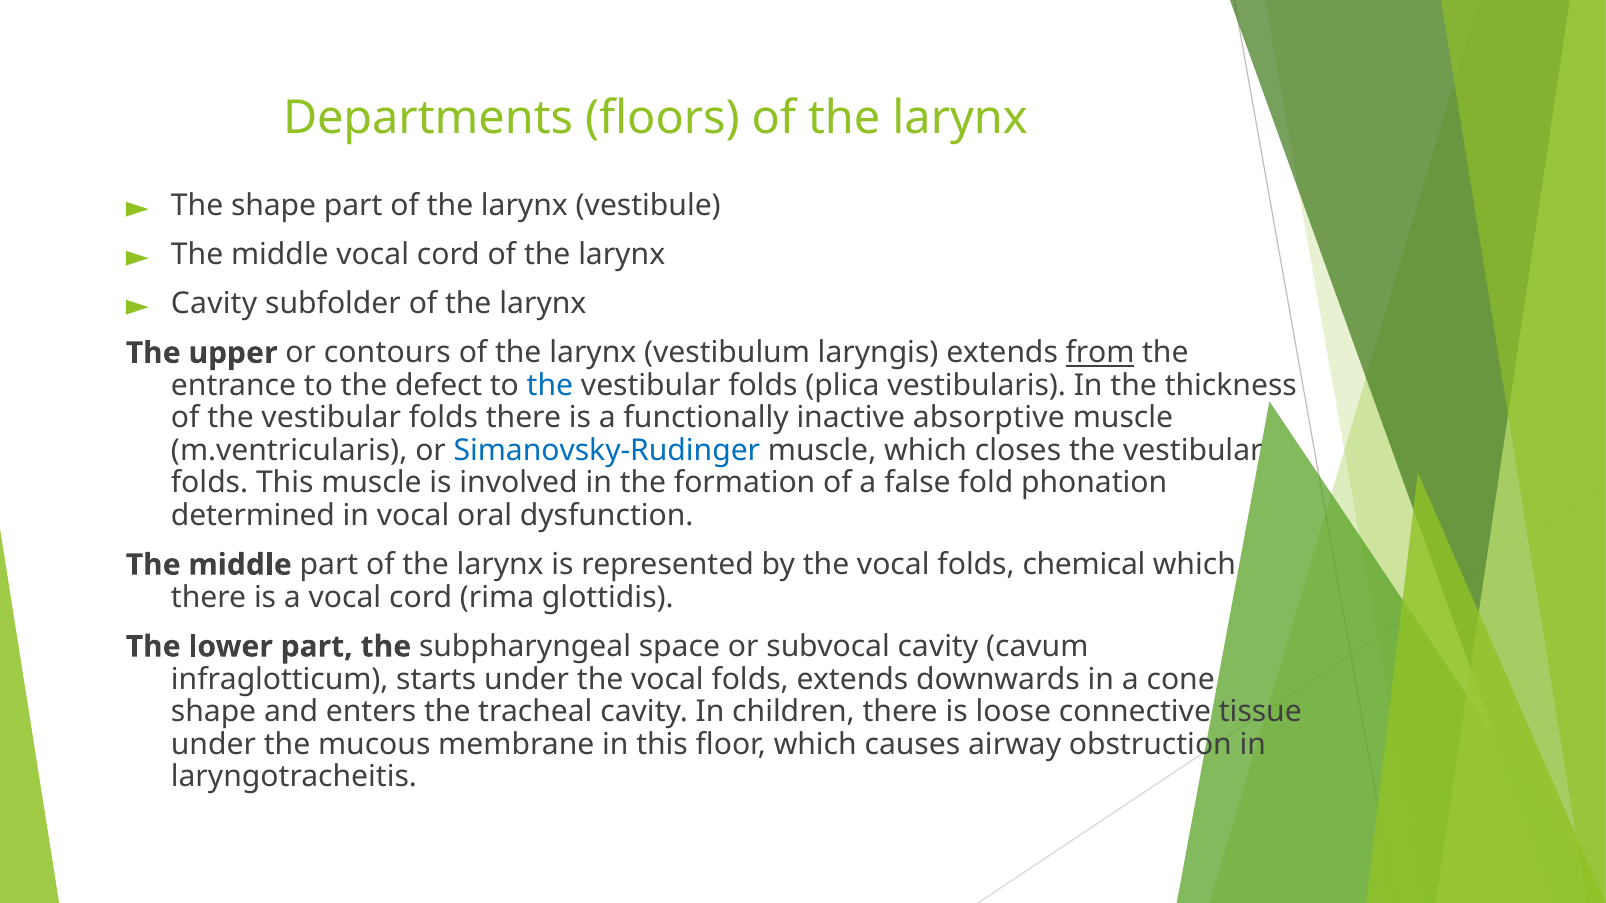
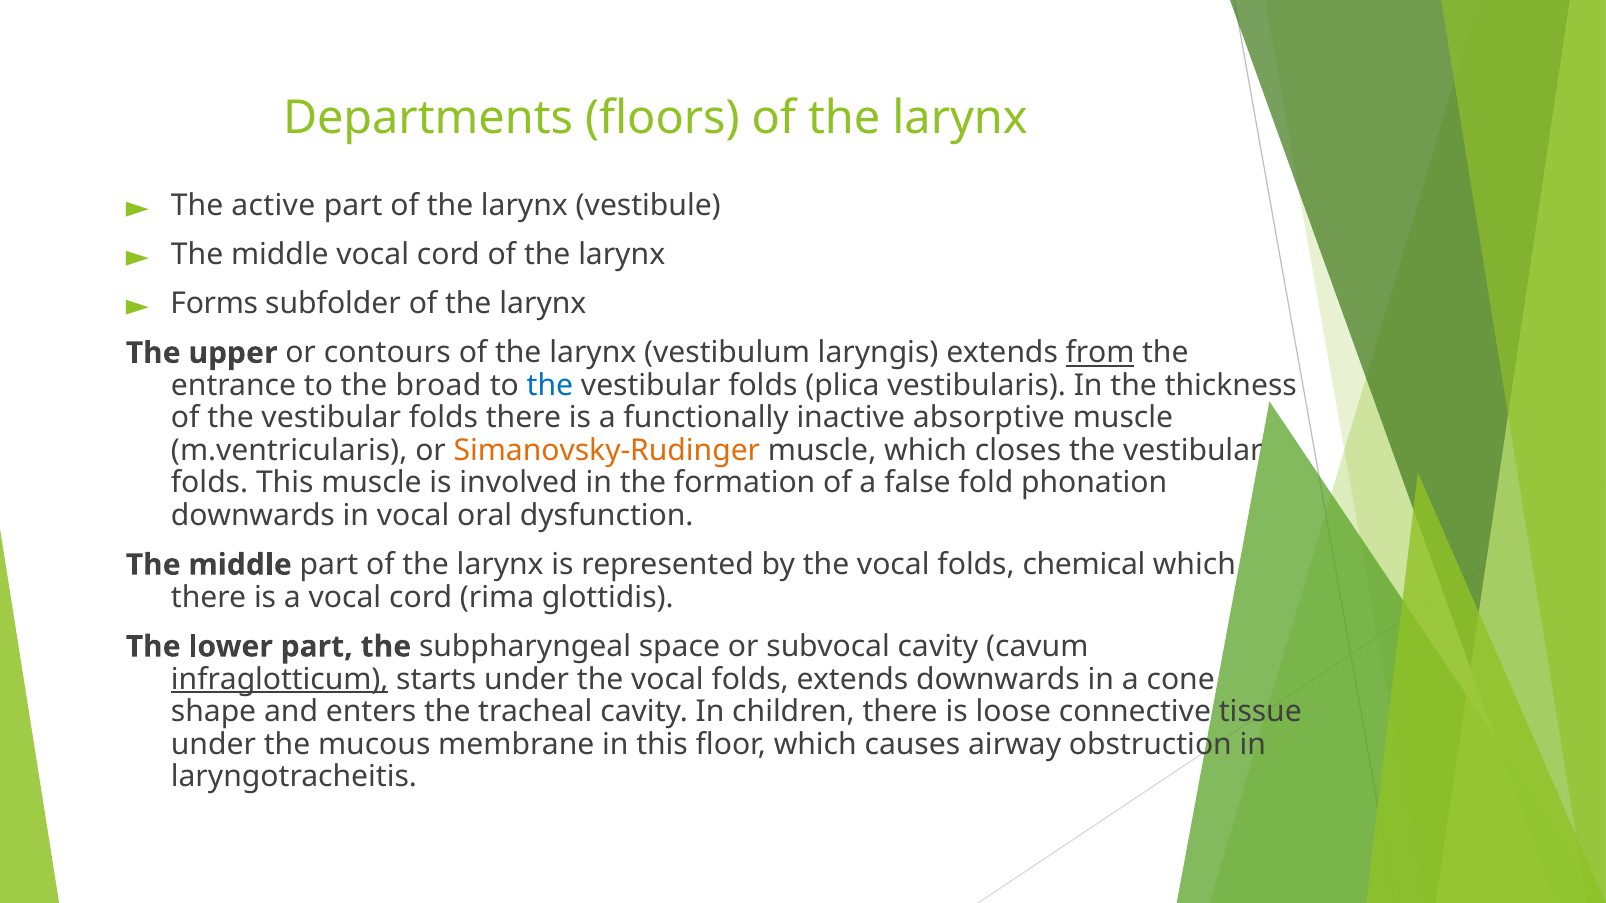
The shape: shape -> active (273, 205)
Cavity: Cavity -> Forms (214, 304)
defect: defect -> broad (438, 386)
Simanovsky-Rudinger colour: blue -> orange (607, 451)
determined: determined -> downwards (253, 516)
infraglotticum underline: none -> present (280, 679)
